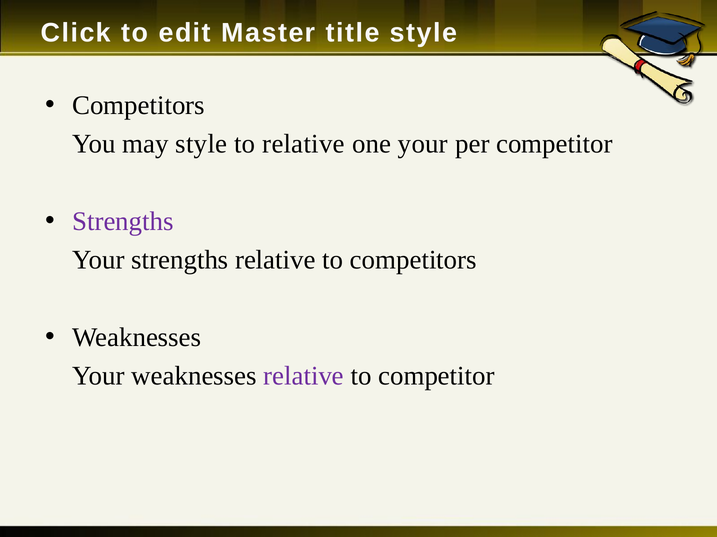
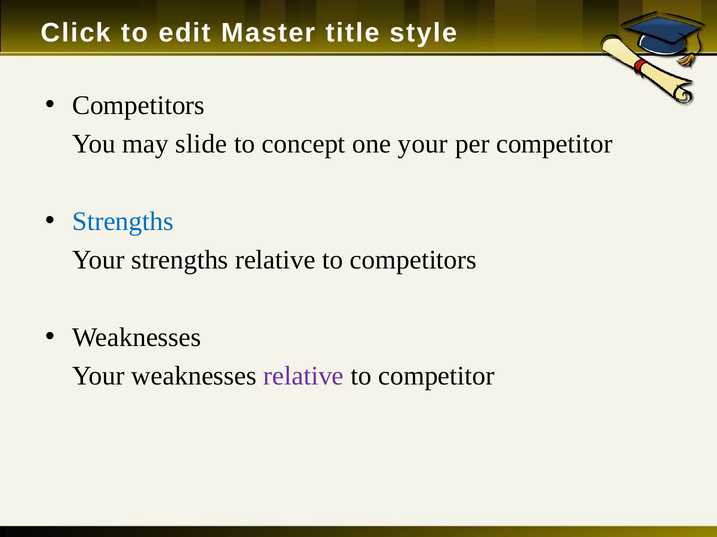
may style: style -> slide (201, 144)
to relative: relative -> concept (304, 144)
Strengths colour: purple -> blue (123, 222)
